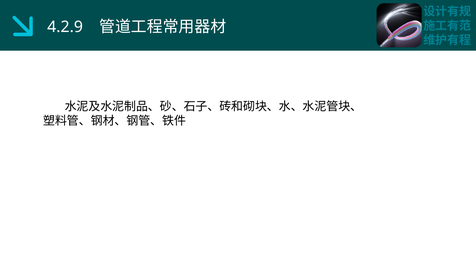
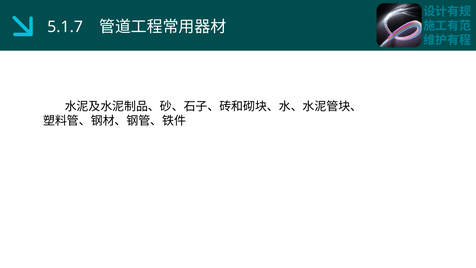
4.2.9: 4.2.9 -> 5.1.7 (65, 27)
